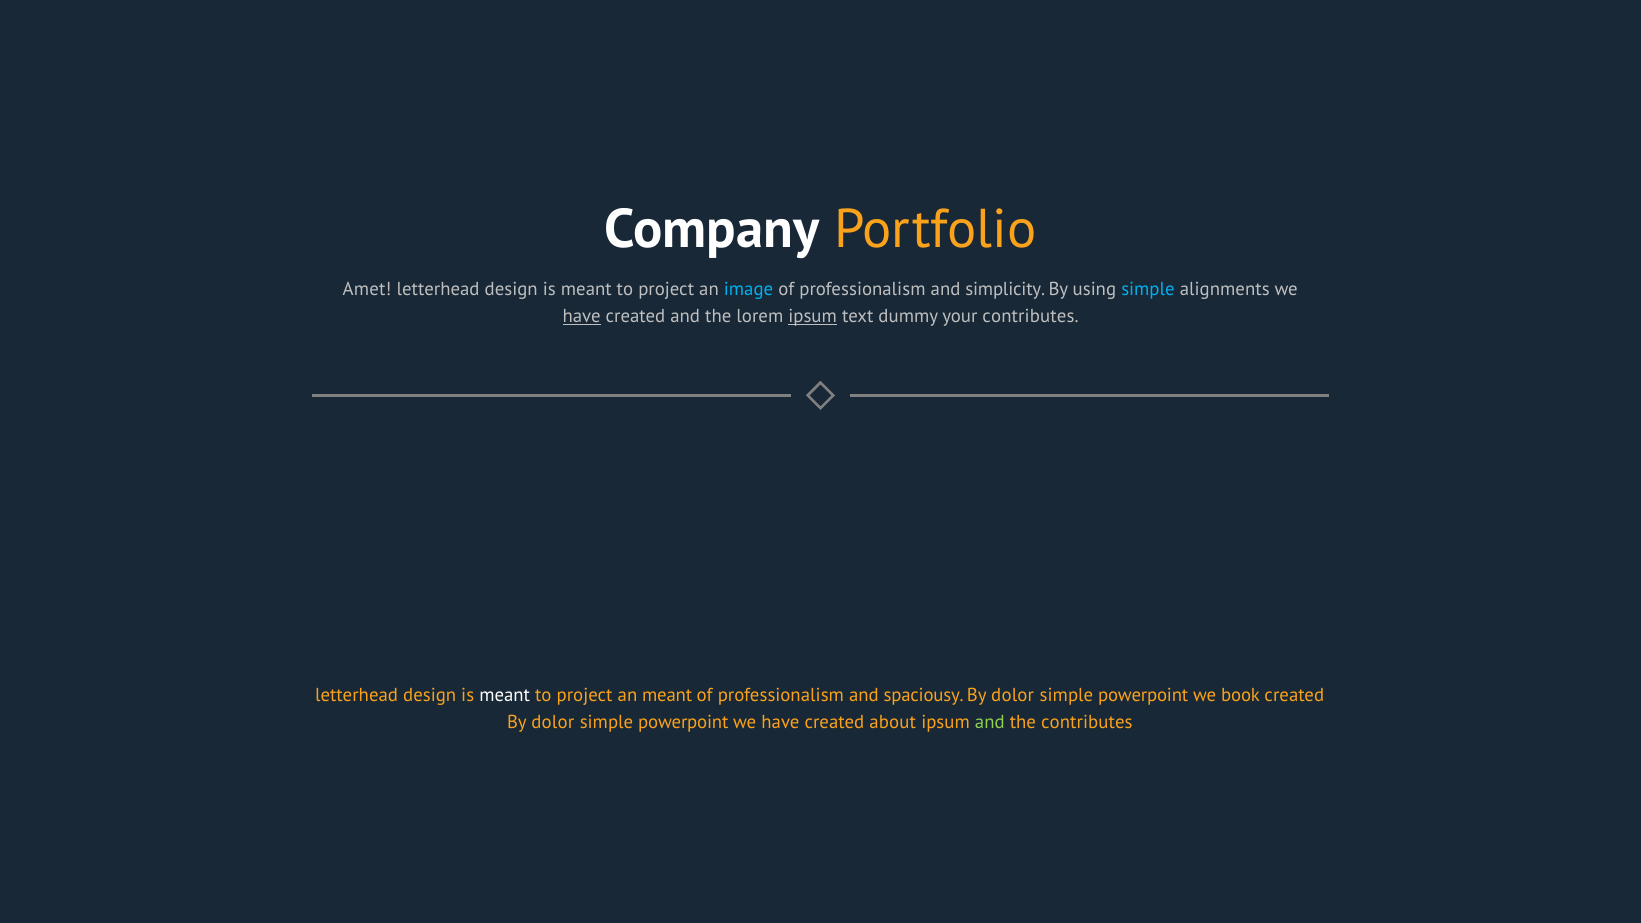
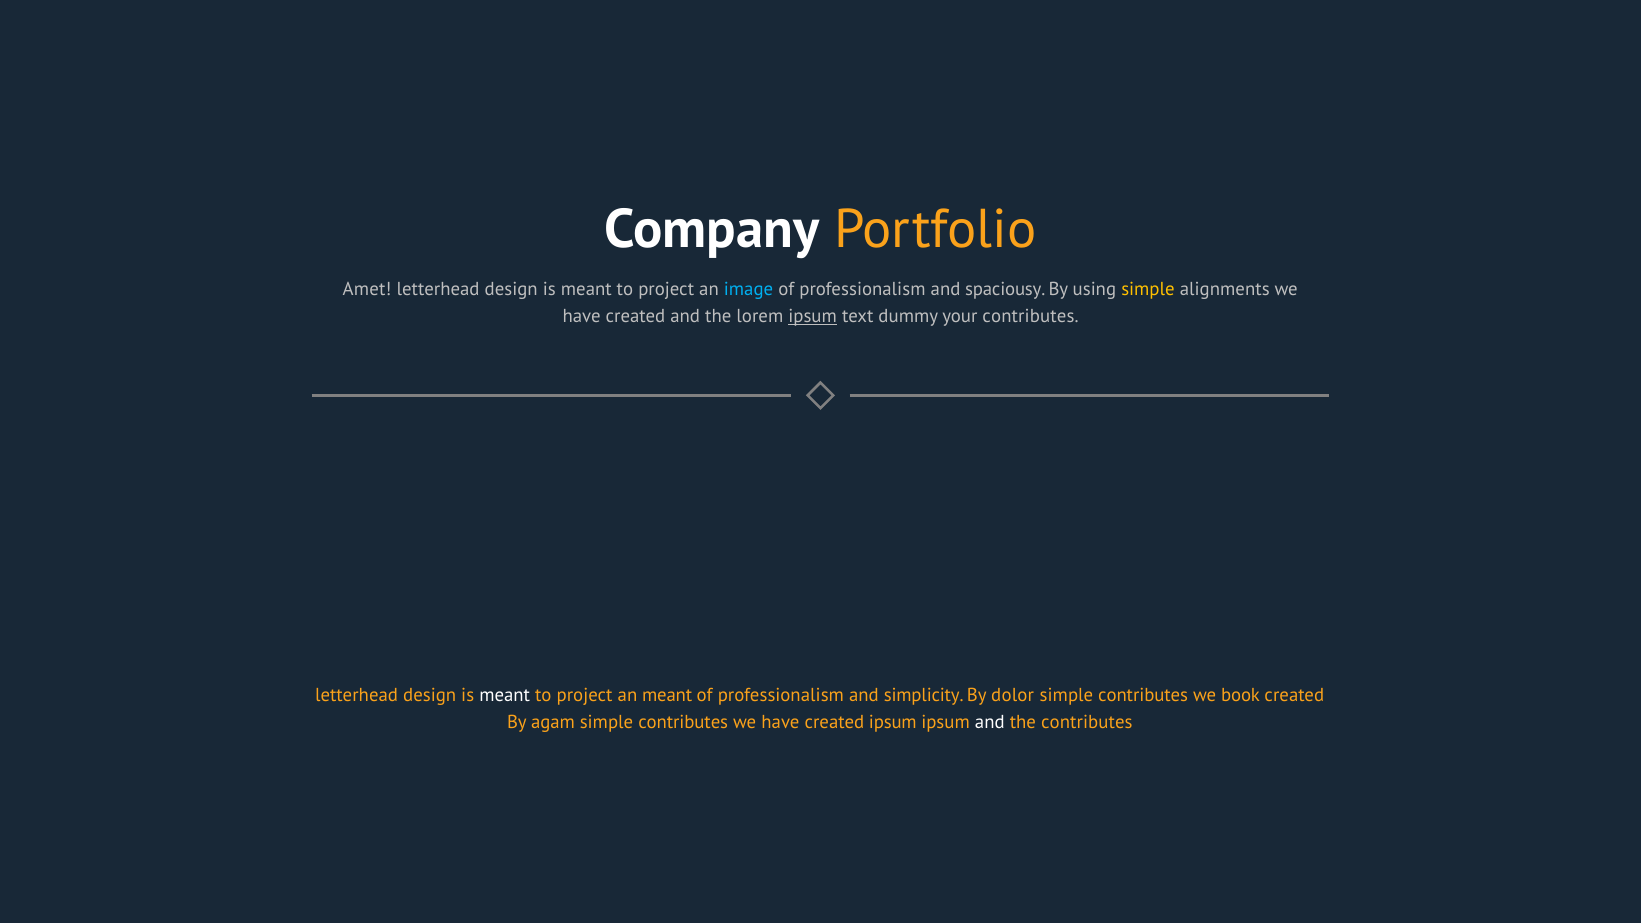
simplicity: simplicity -> spaciousy (1005, 289)
simple colour: light blue -> yellow (1148, 289)
have underline: present -> none (582, 316)
spaciousy: spaciousy -> simplicity (924, 695)
powerpoint: powerpoint -> contributes (1143, 695)
dolor: dolor -> agam (553, 722)
powerpoint: powerpoint -> contributes (683, 722)
created about: about -> ipsum (893, 722)
and colour: light green -> white (990, 722)
